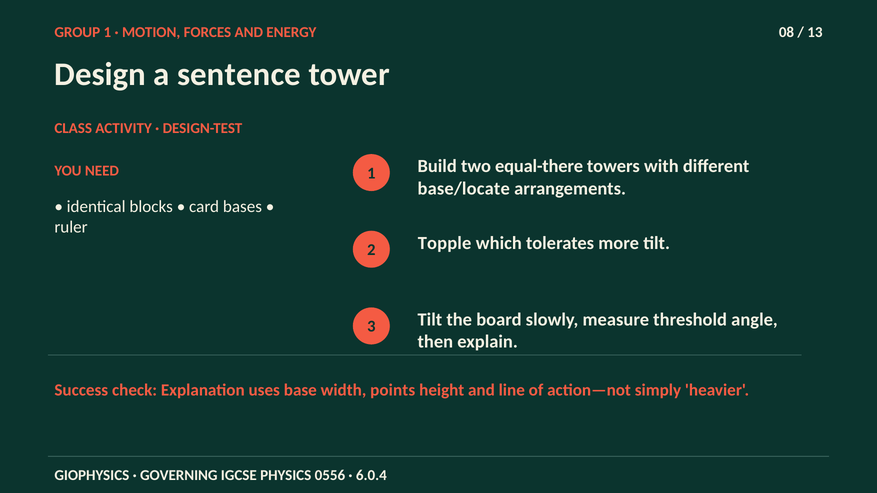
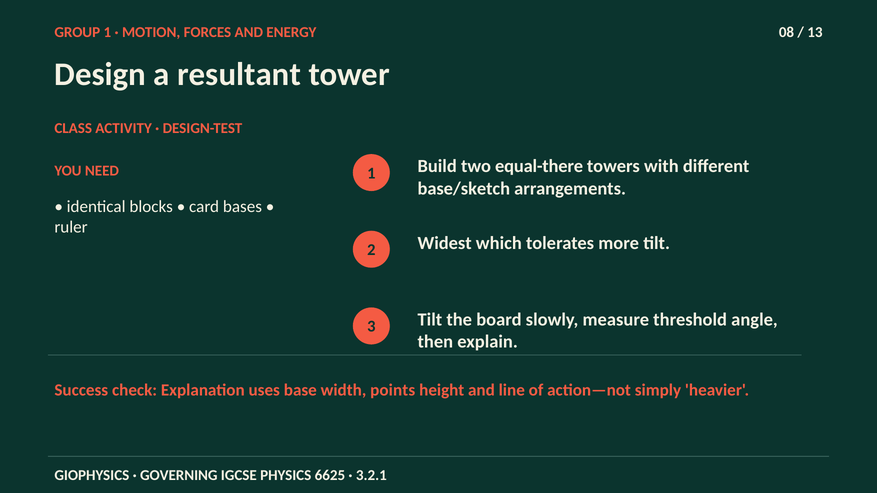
sentence: sentence -> resultant (239, 75)
base/locate: base/locate -> base/sketch (464, 189)
Topple: Topple -> Widest (445, 243)
0556: 0556 -> 6625 (330, 476)
6.0.4: 6.0.4 -> 3.2.1 (371, 476)
